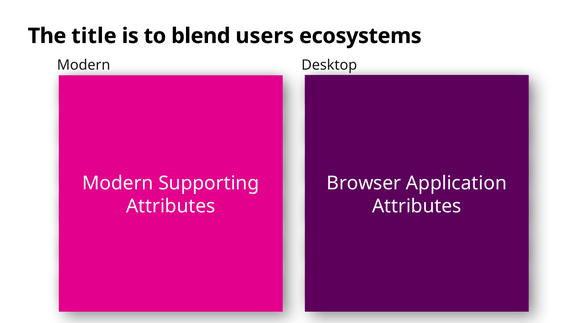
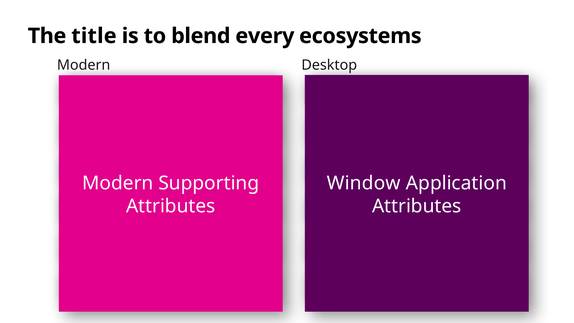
users: users -> every (265, 36)
Browser: Browser -> Window (364, 183)
